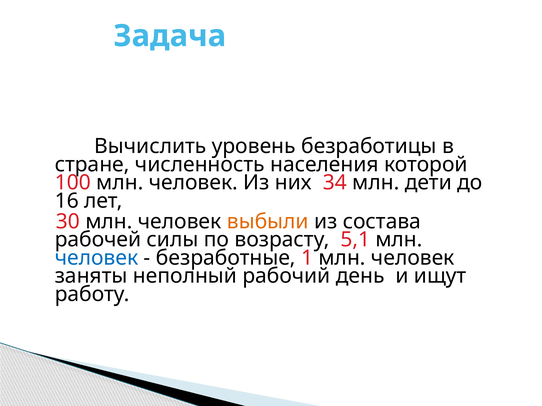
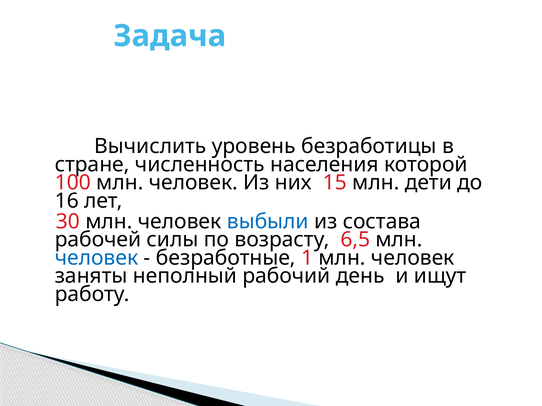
34: 34 -> 15 (335, 183)
выбыли colour: orange -> blue (268, 222)
5,1: 5,1 -> 6,5 (355, 240)
